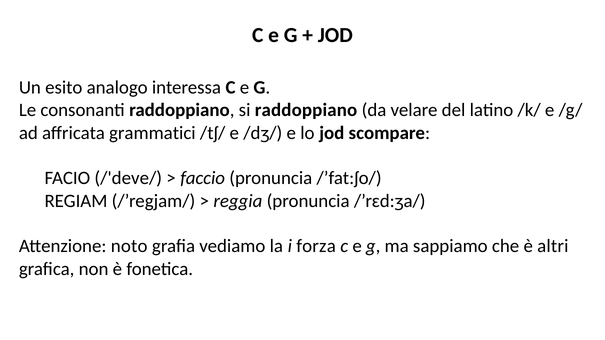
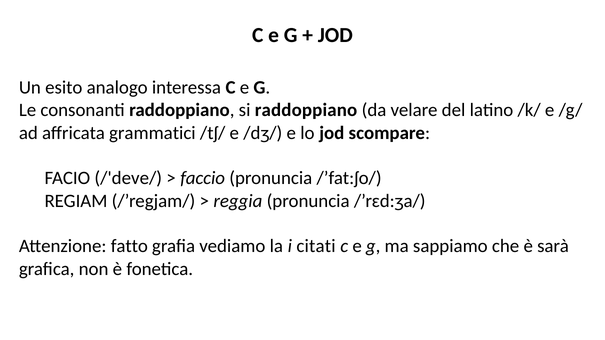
noto: noto -> fatto (129, 246)
forza: forza -> citati (316, 246)
altri: altri -> sarà (553, 246)
